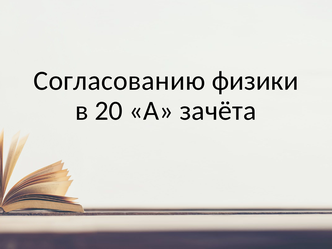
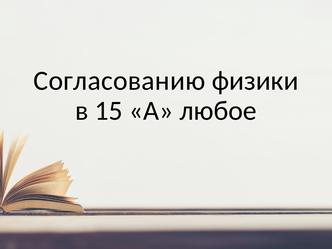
20: 20 -> 15 (109, 111)
зачёта: зачёта -> любое (218, 111)
